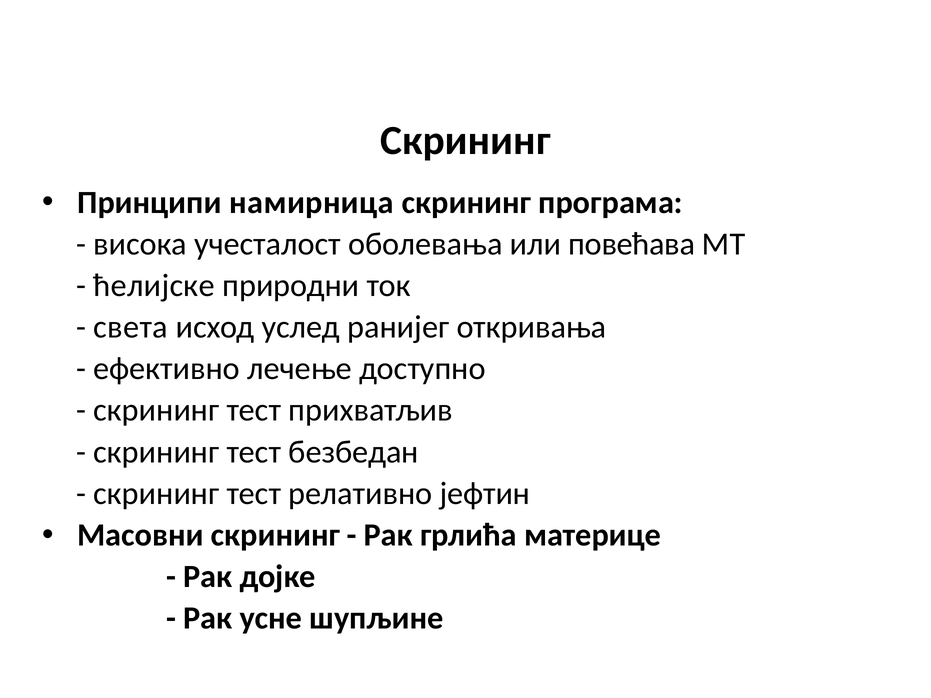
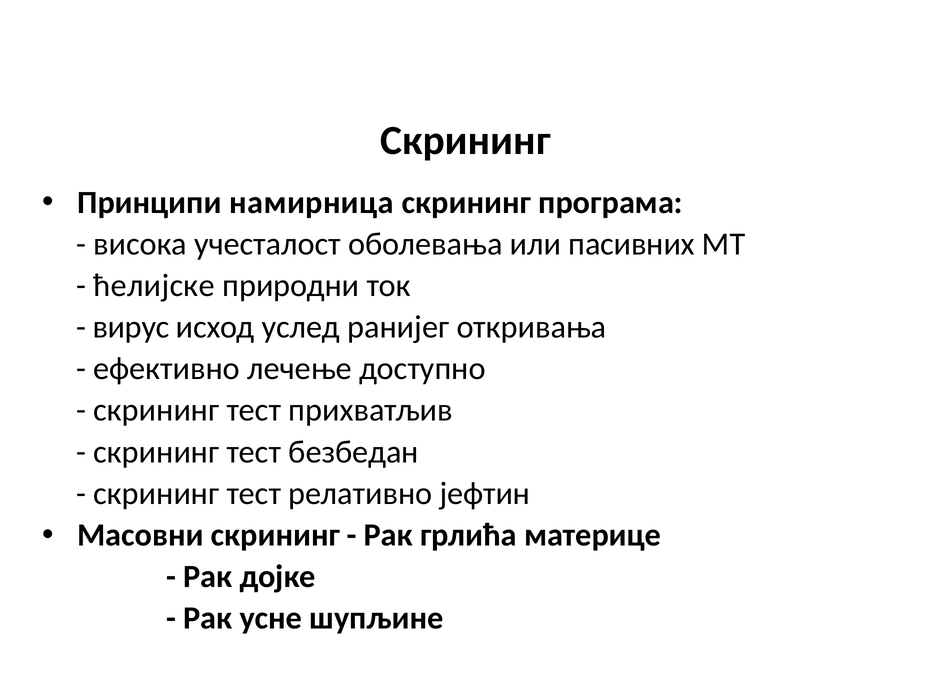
повећава: повећава -> пасивних (632, 244)
света: света -> вирус (131, 327)
